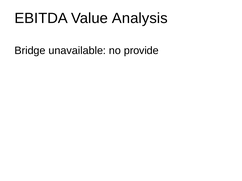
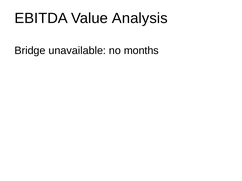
provide: provide -> months (141, 51)
